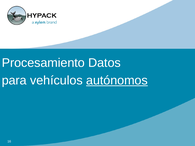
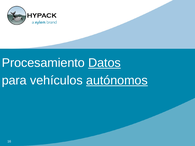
Datos underline: none -> present (104, 63)
